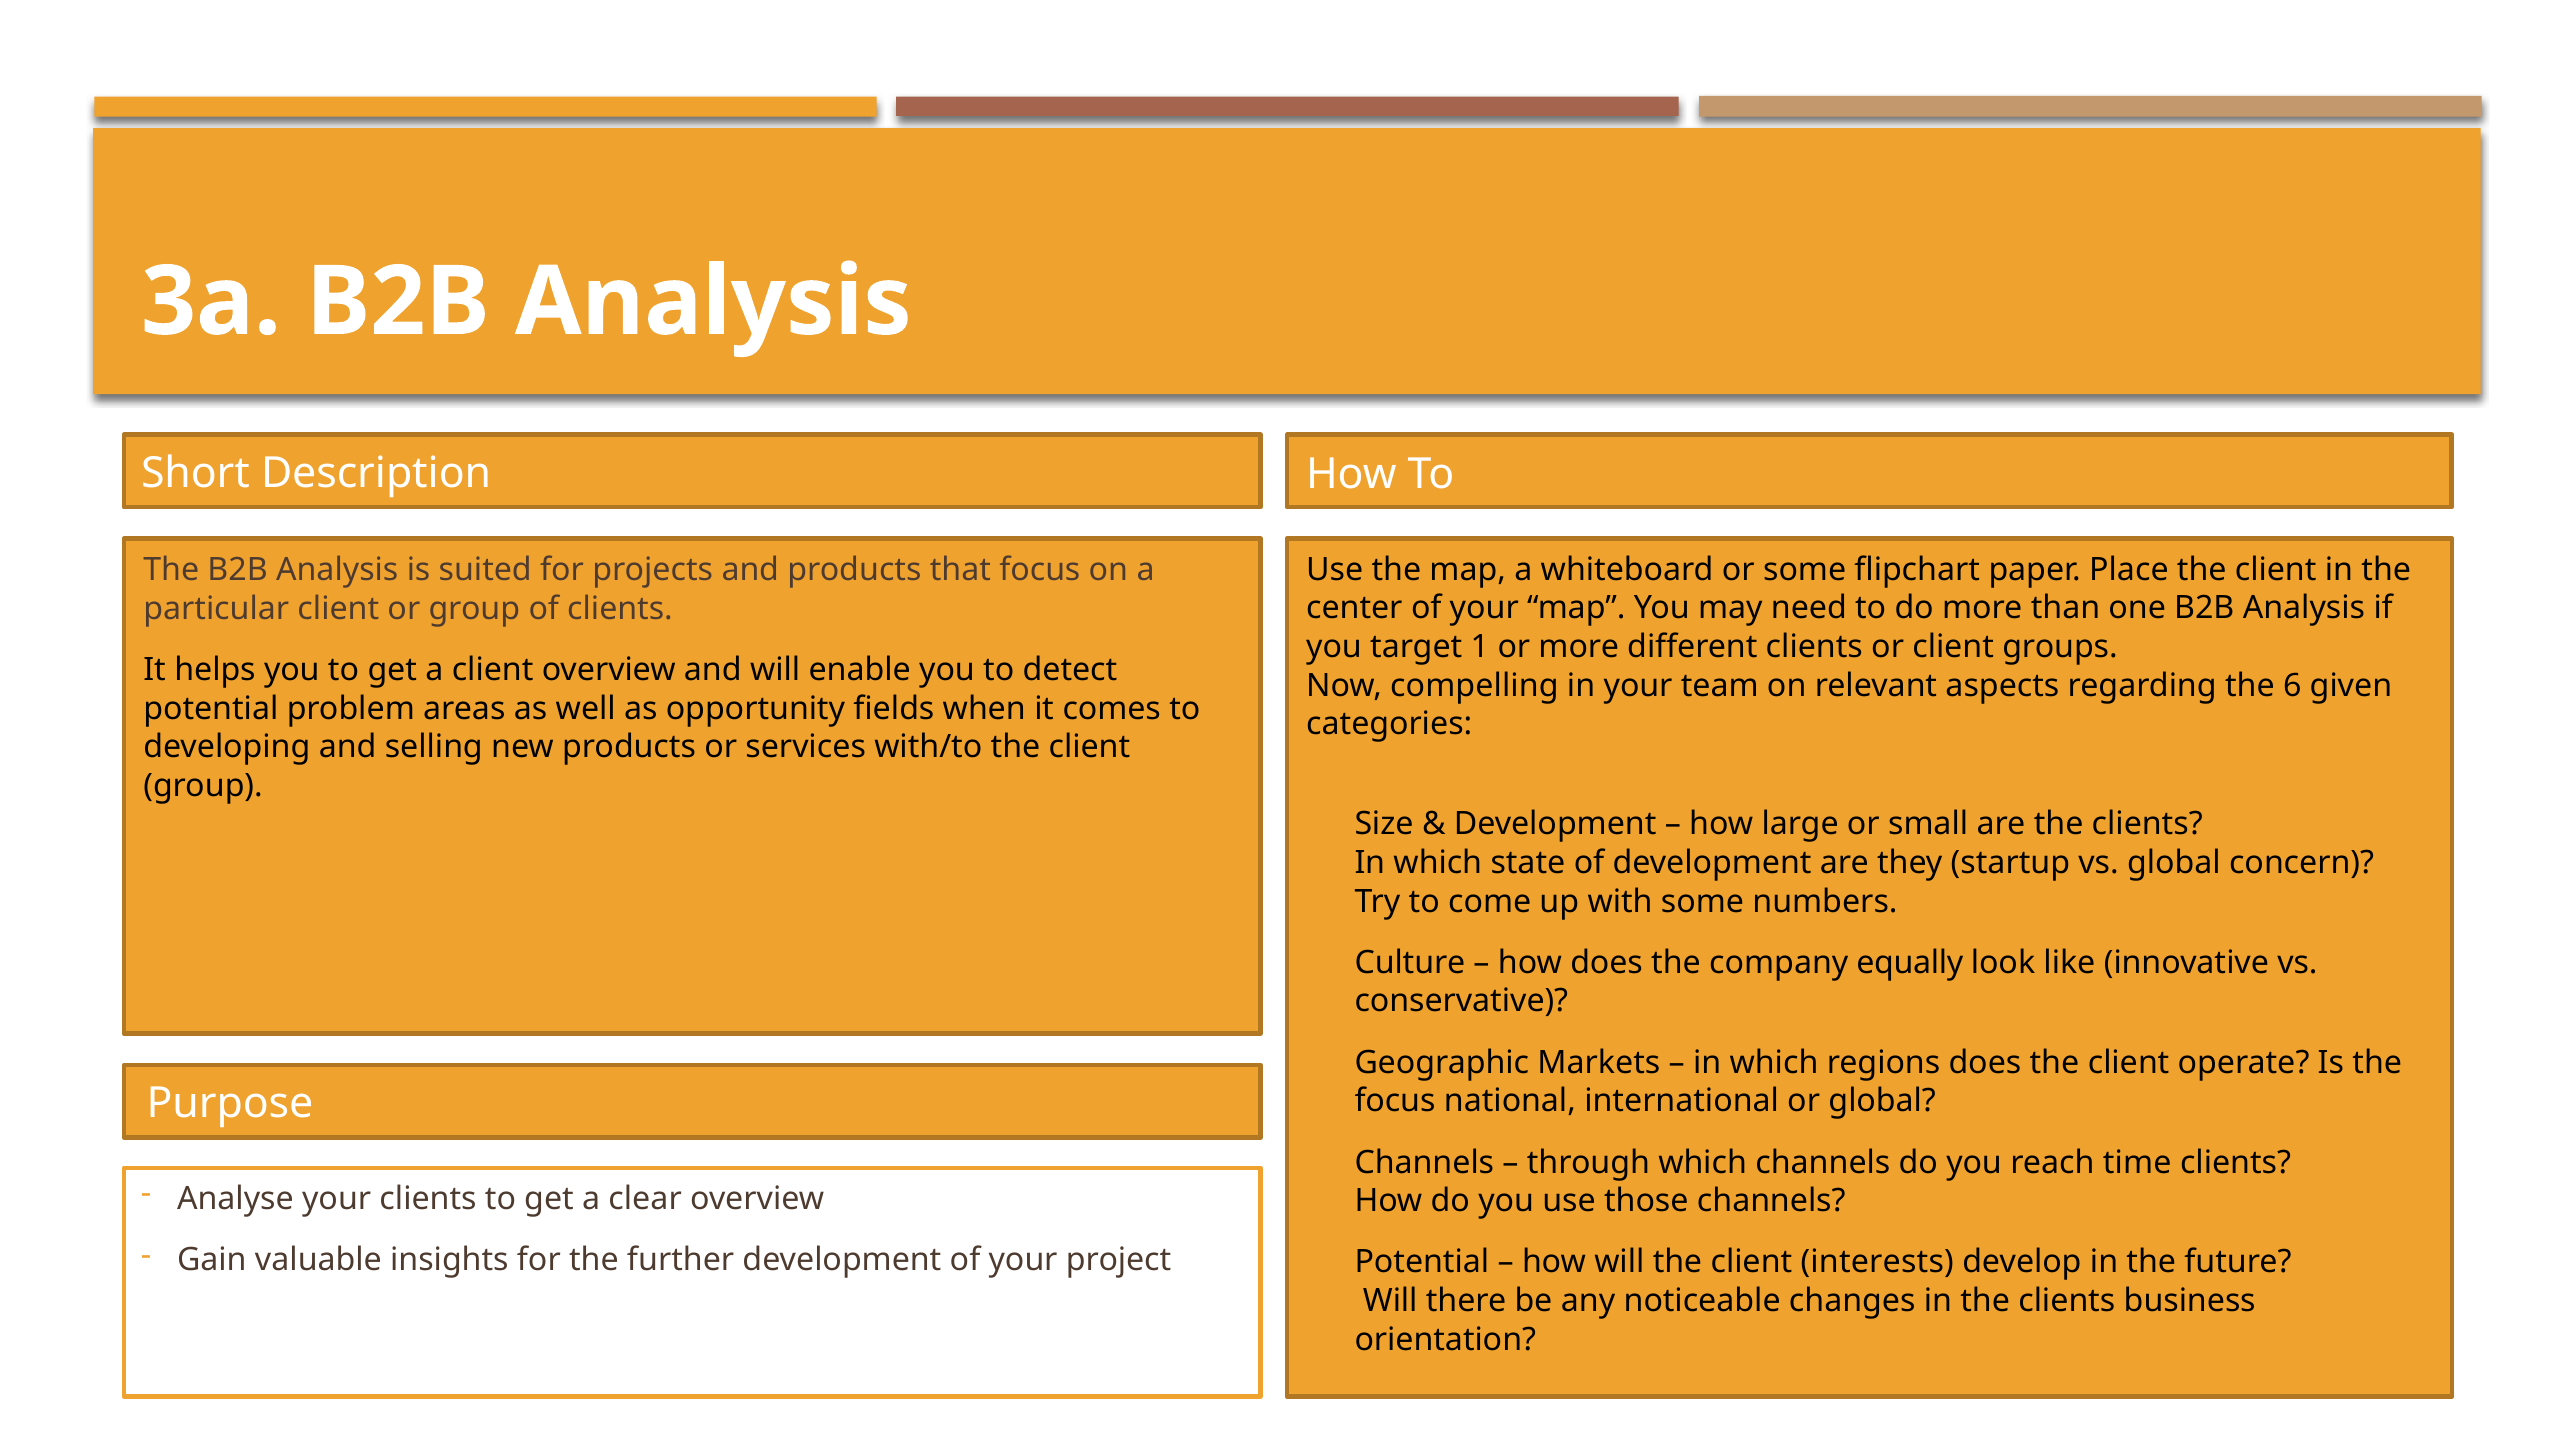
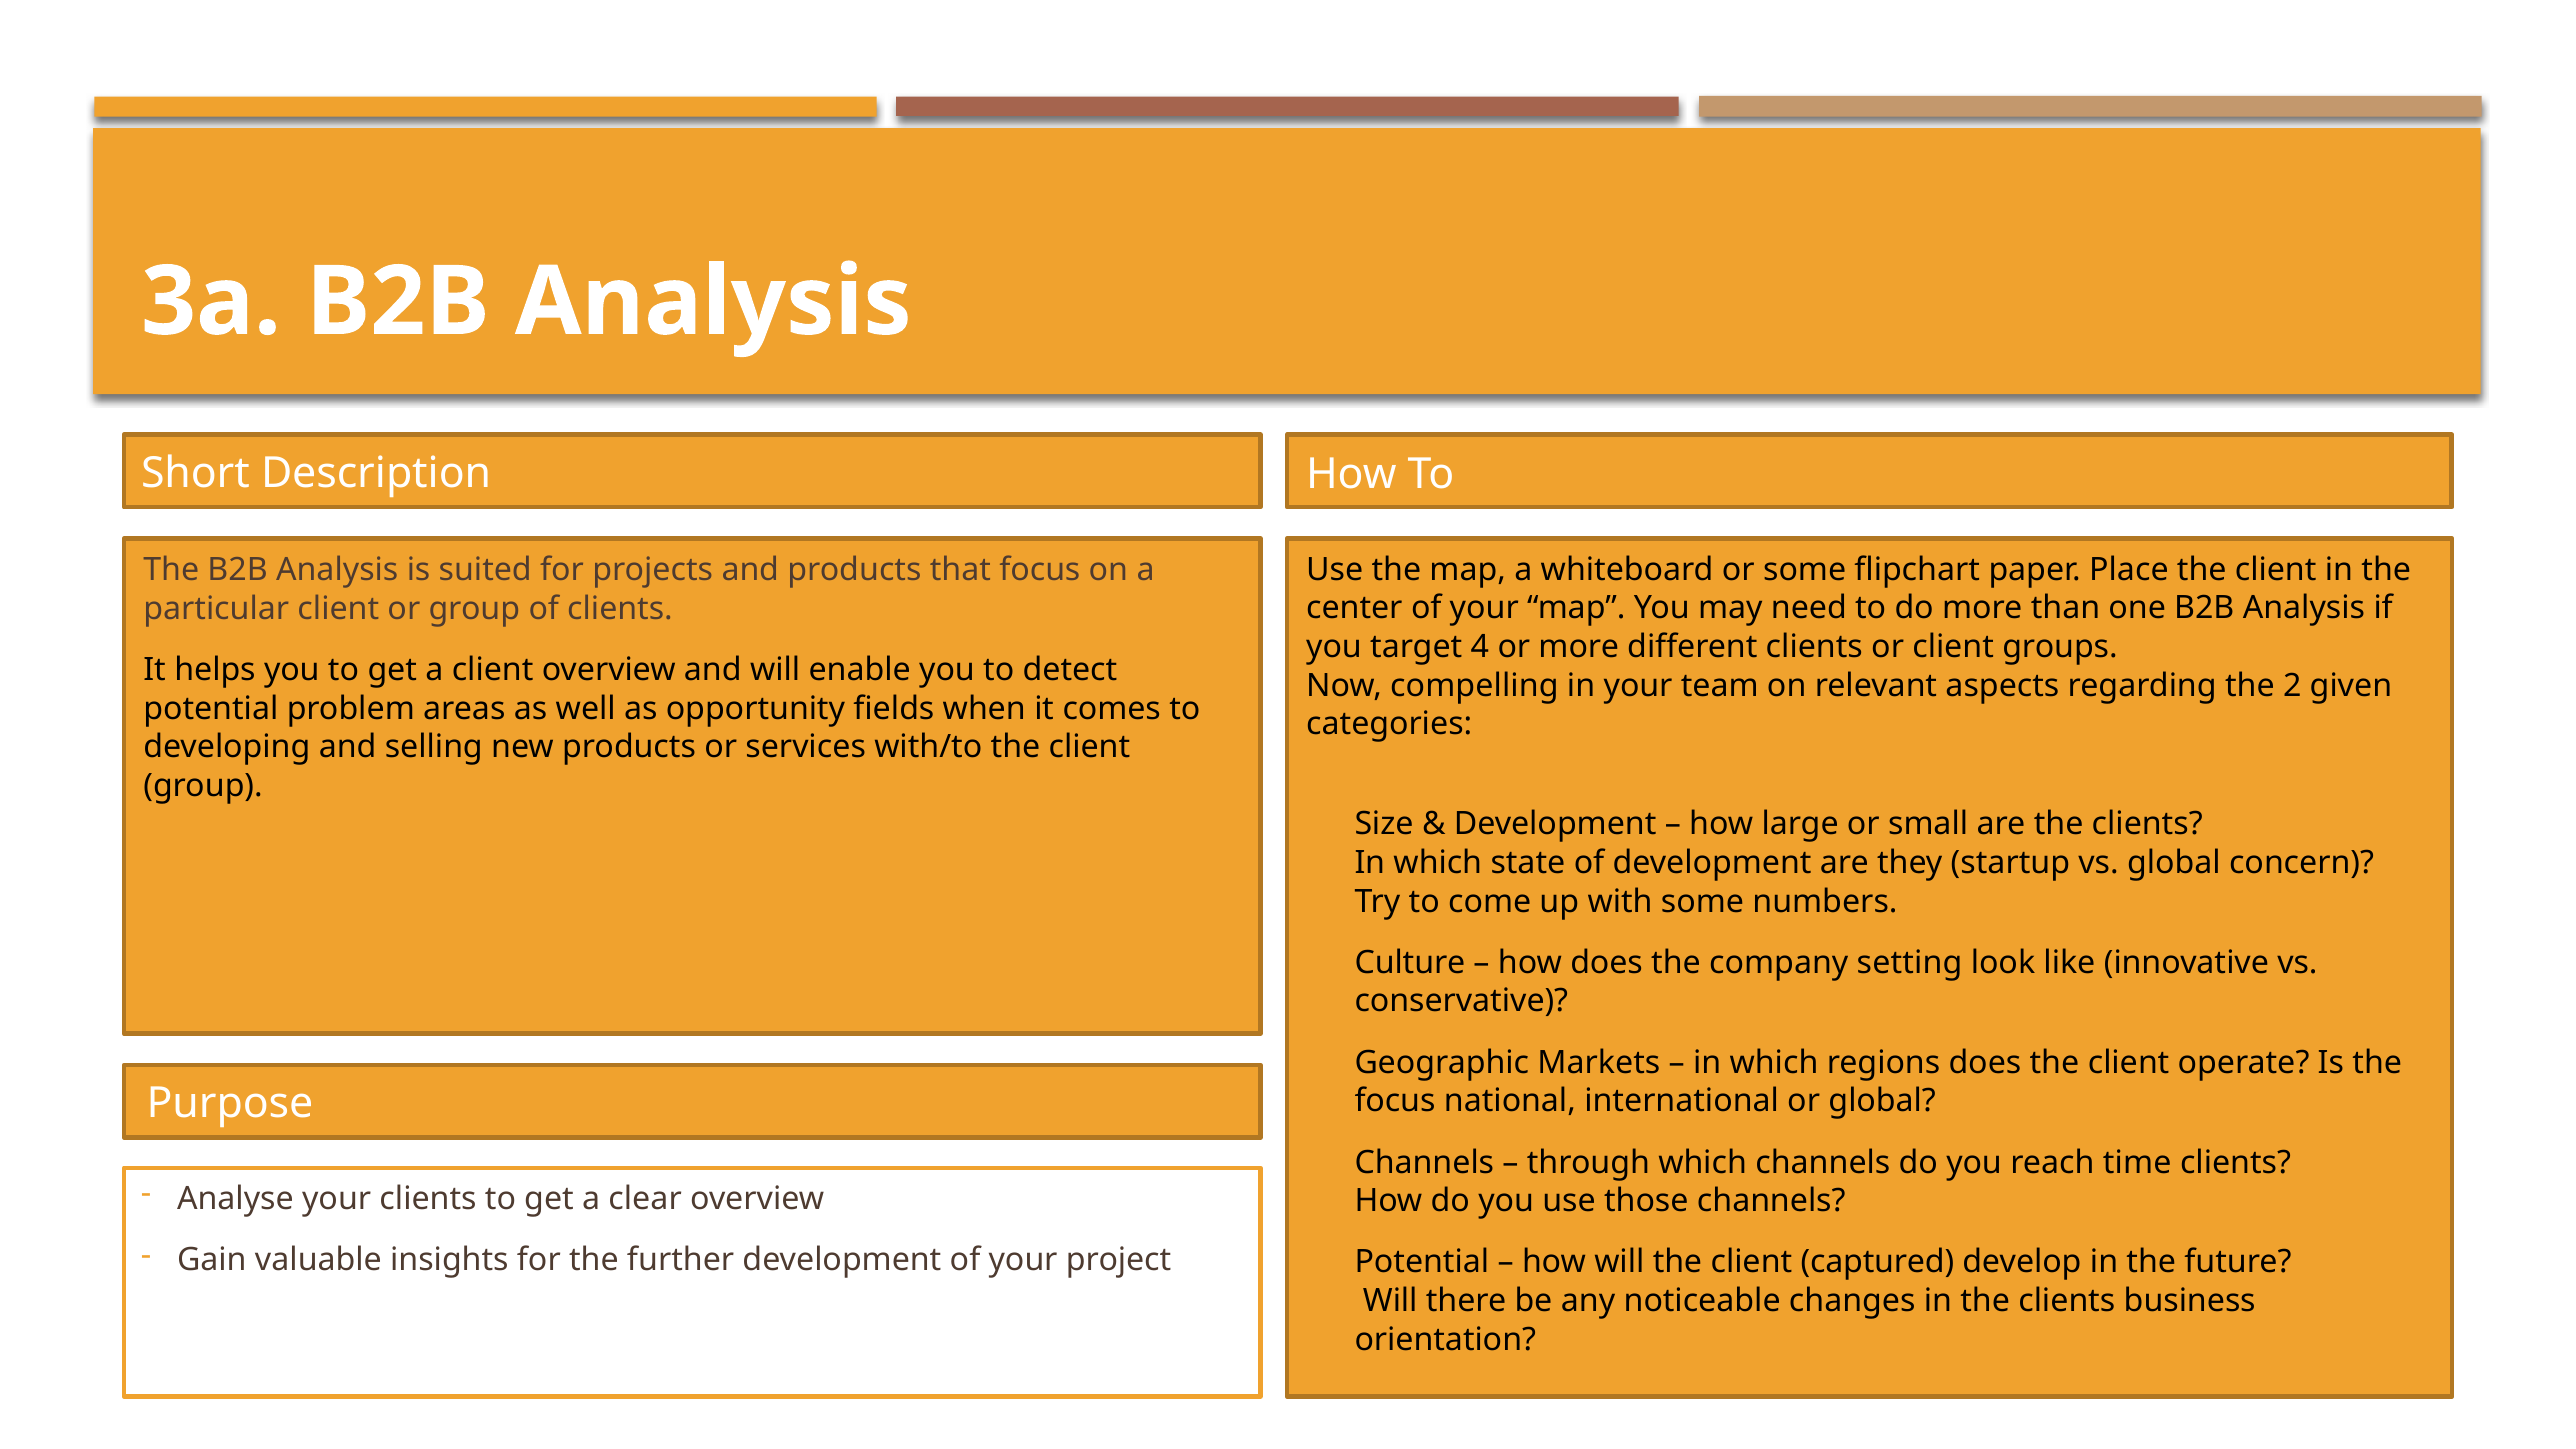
target 1: 1 -> 4 (1480, 647)
the 6: 6 -> 2 (2292, 686)
equally: equally -> setting (1910, 963)
interests: interests -> captured (1877, 1262)
